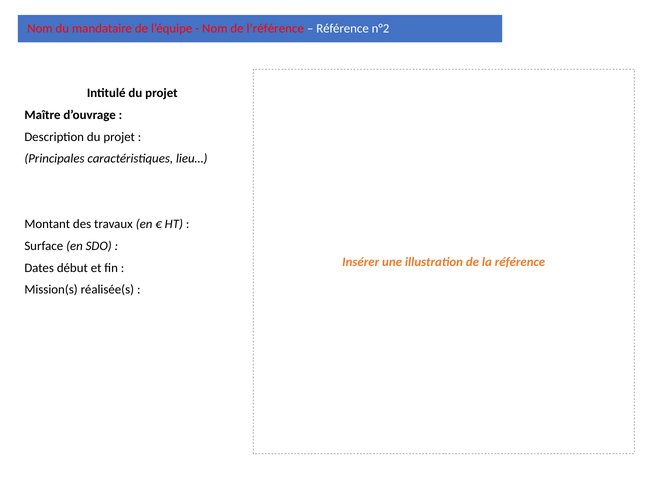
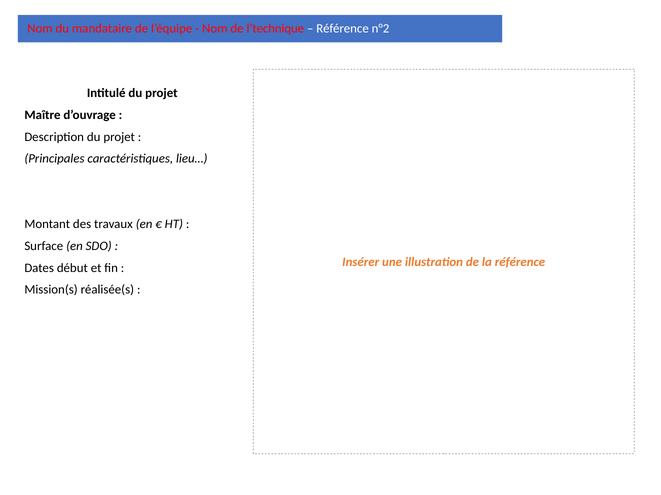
l’référence: l’référence -> l’technique (275, 29)
